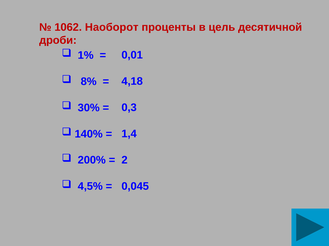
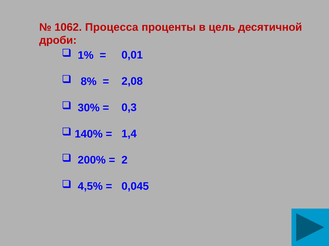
Наоборот: Наоборот -> Процесса (112, 27)
4,18: 4,18 -> 2,08 (132, 82)
